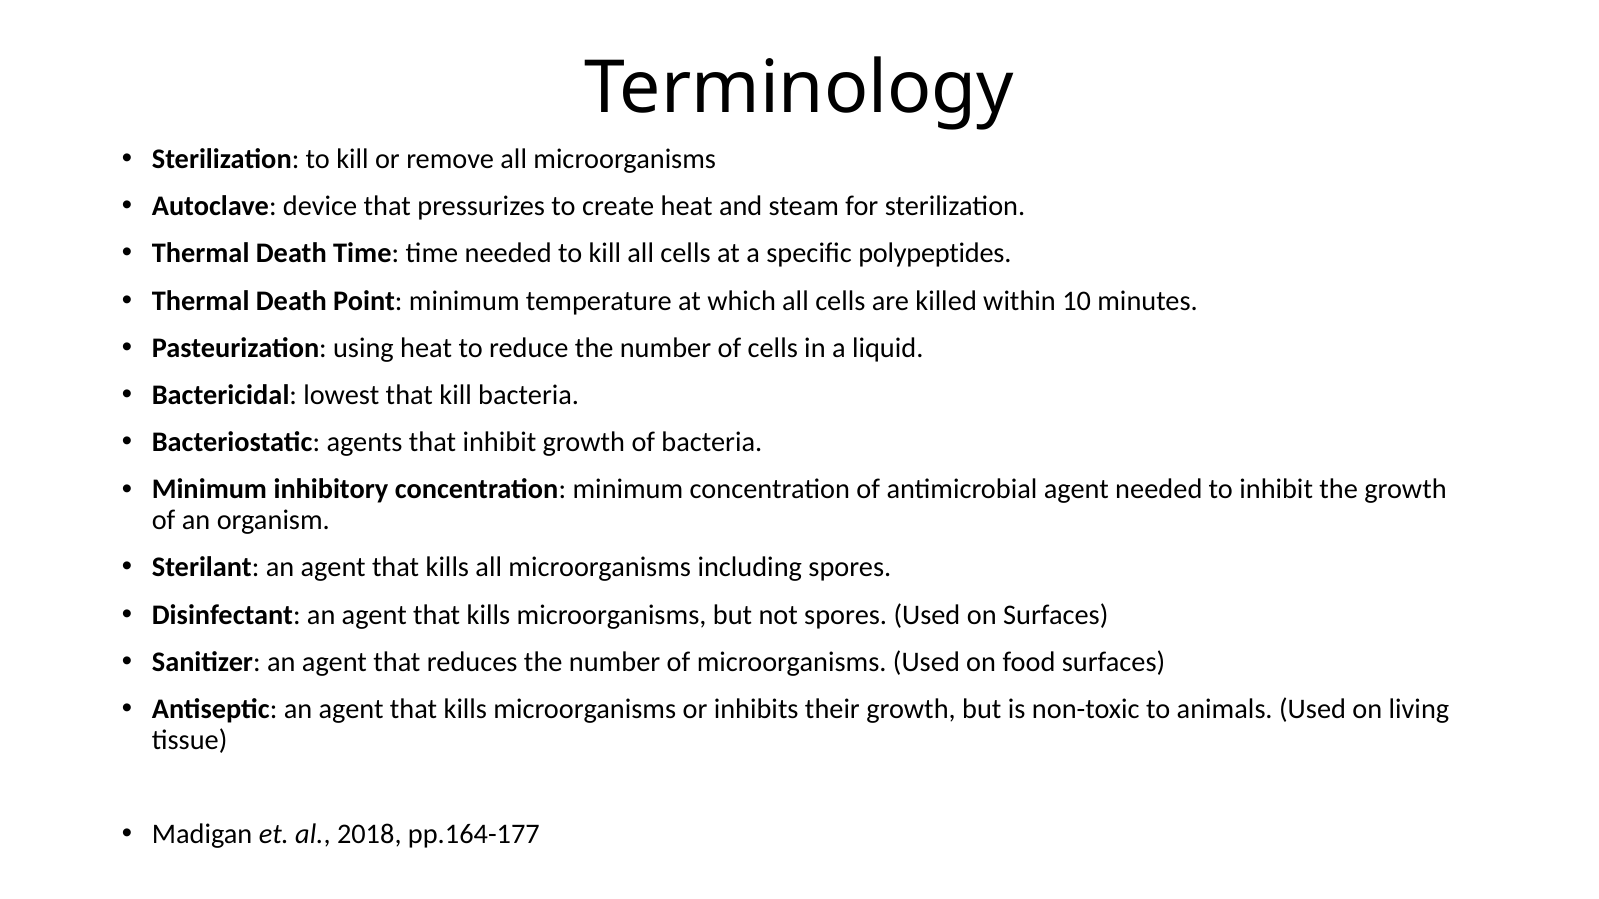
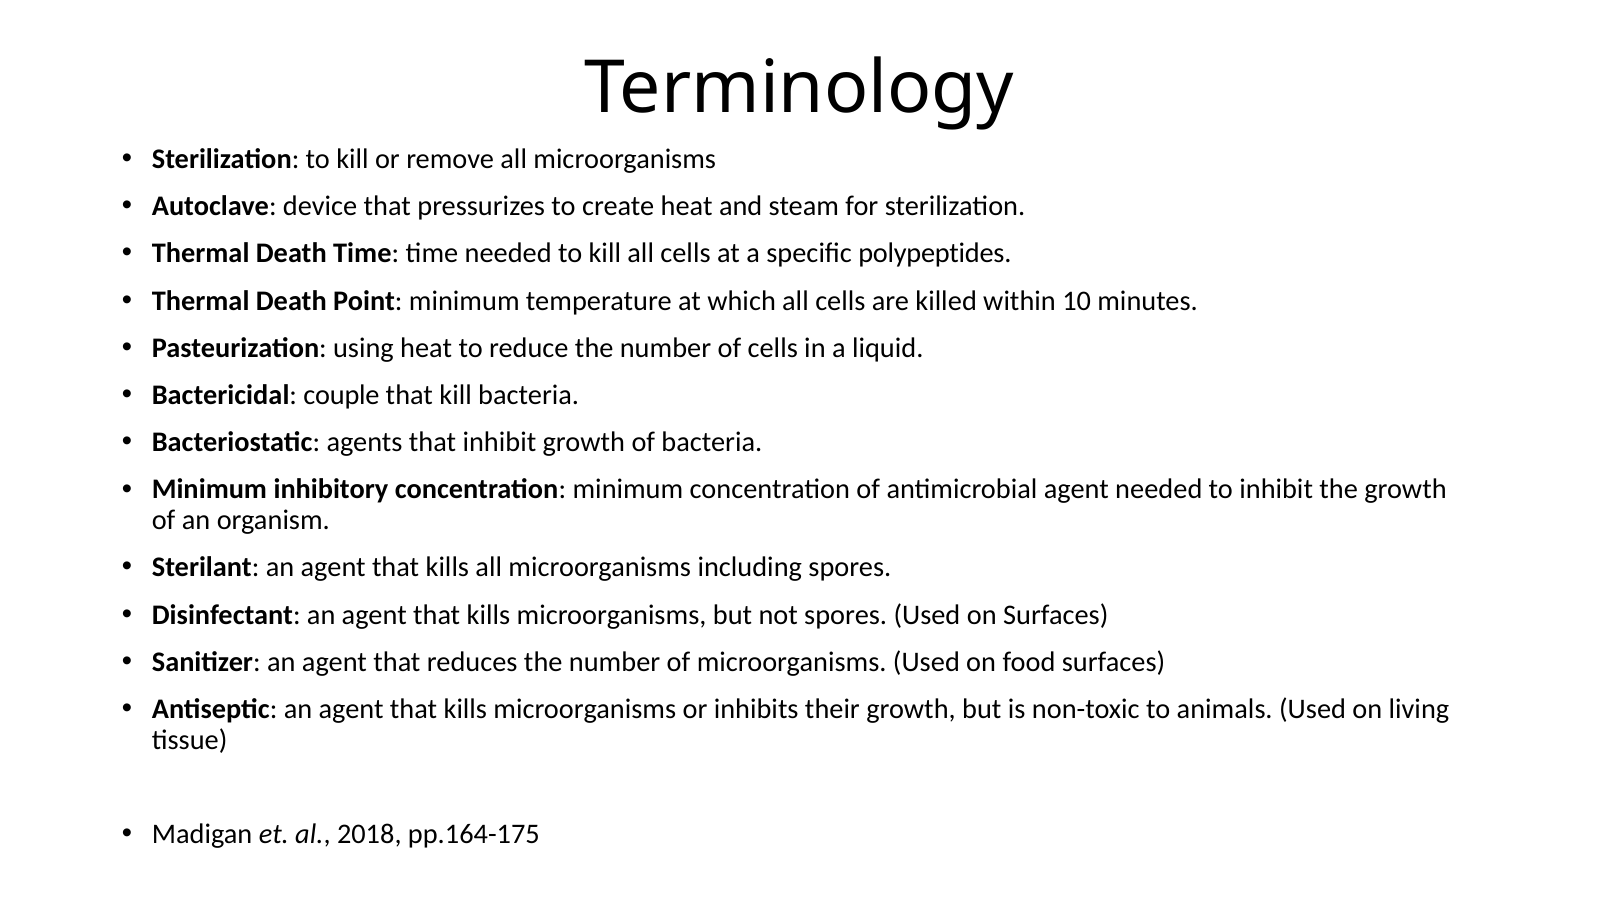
lowest: lowest -> couple (341, 395)
pp.164-177: pp.164-177 -> pp.164-175 (474, 835)
